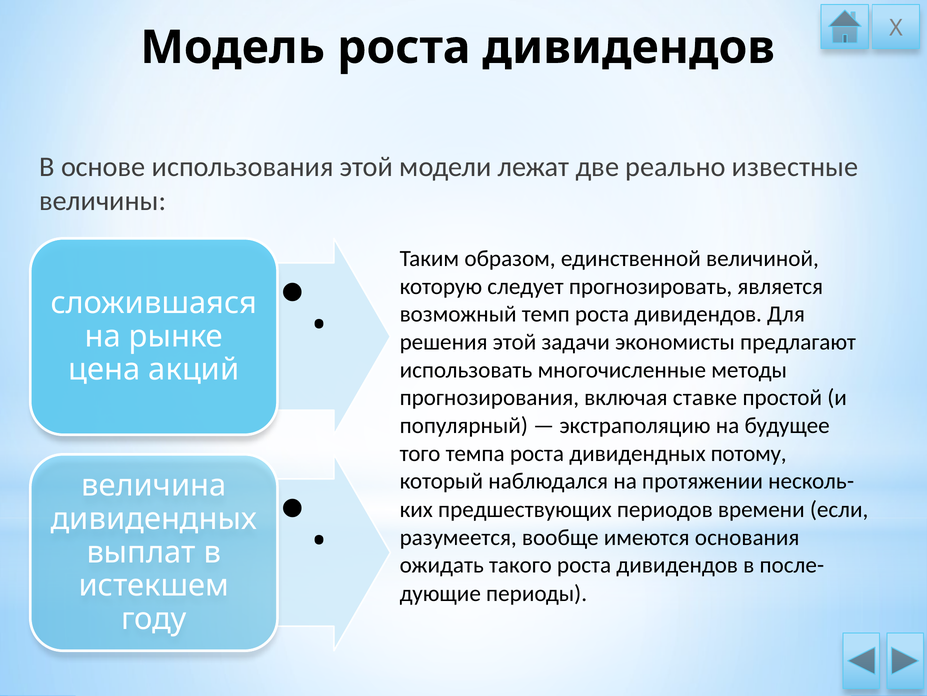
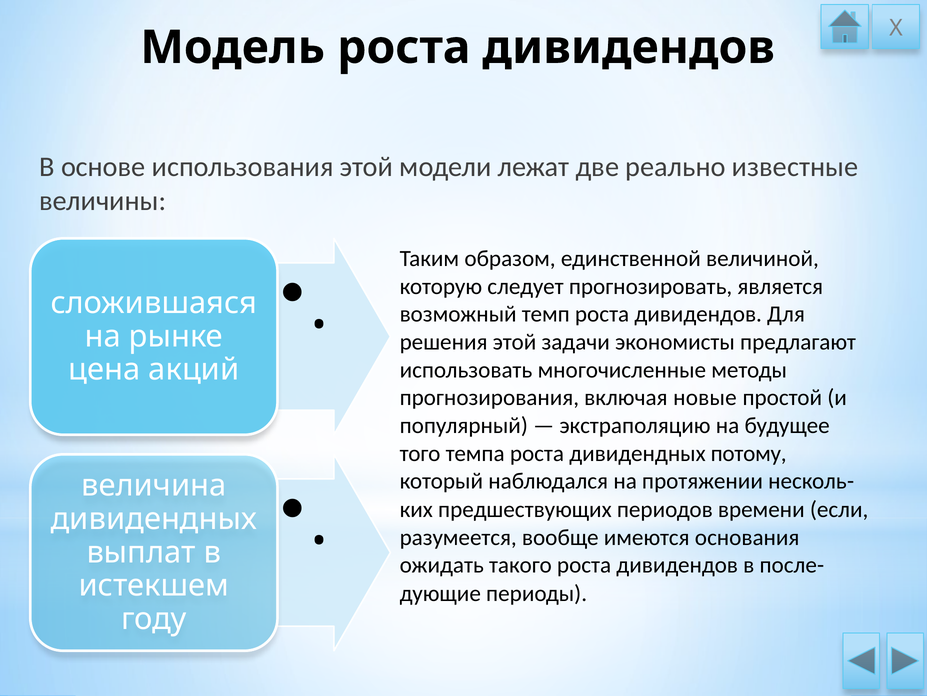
ставке: ставке -> новые (705, 397)
